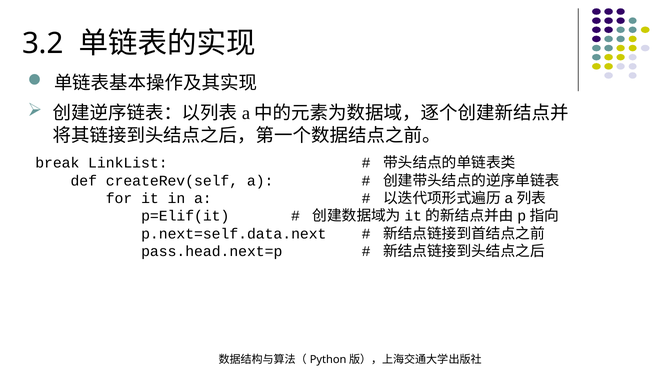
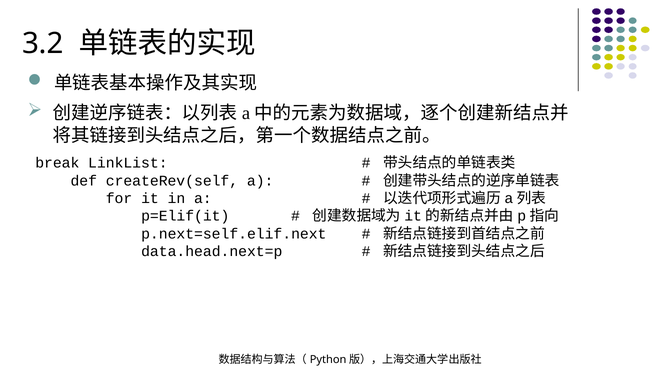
p.next=self.data.next: p.next=self.data.next -> p.next=self.elif.next (234, 234)
pass.head.next=p: pass.head.next=p -> data.head.next=p (212, 252)
